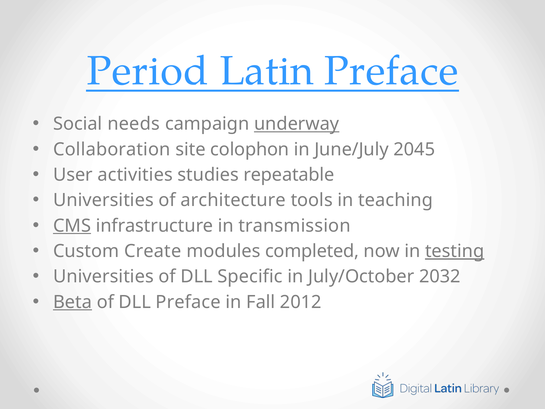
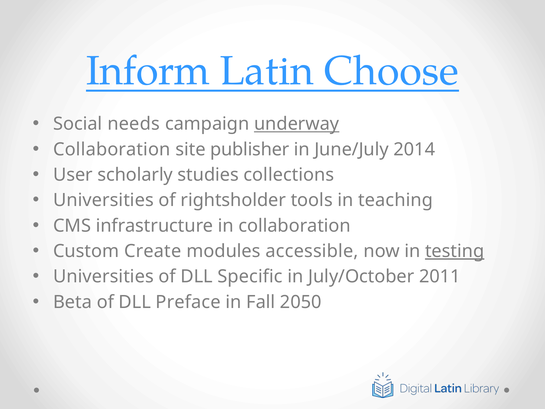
Period: Period -> Inform (148, 71)
Latin Preface: Preface -> Choose (391, 71)
colophon: colophon -> publisher (250, 149)
2045: 2045 -> 2014 (414, 149)
activities: activities -> scholarly (135, 175)
repeatable: repeatable -> collections (289, 175)
architecture: architecture -> rightsholder (233, 200)
CMS underline: present -> none (72, 226)
in transmission: transmission -> collaboration (295, 226)
completed: completed -> accessible (312, 251)
2032: 2032 -> 2011 (440, 276)
Beta underline: present -> none (73, 302)
2012: 2012 -> 2050 (301, 302)
